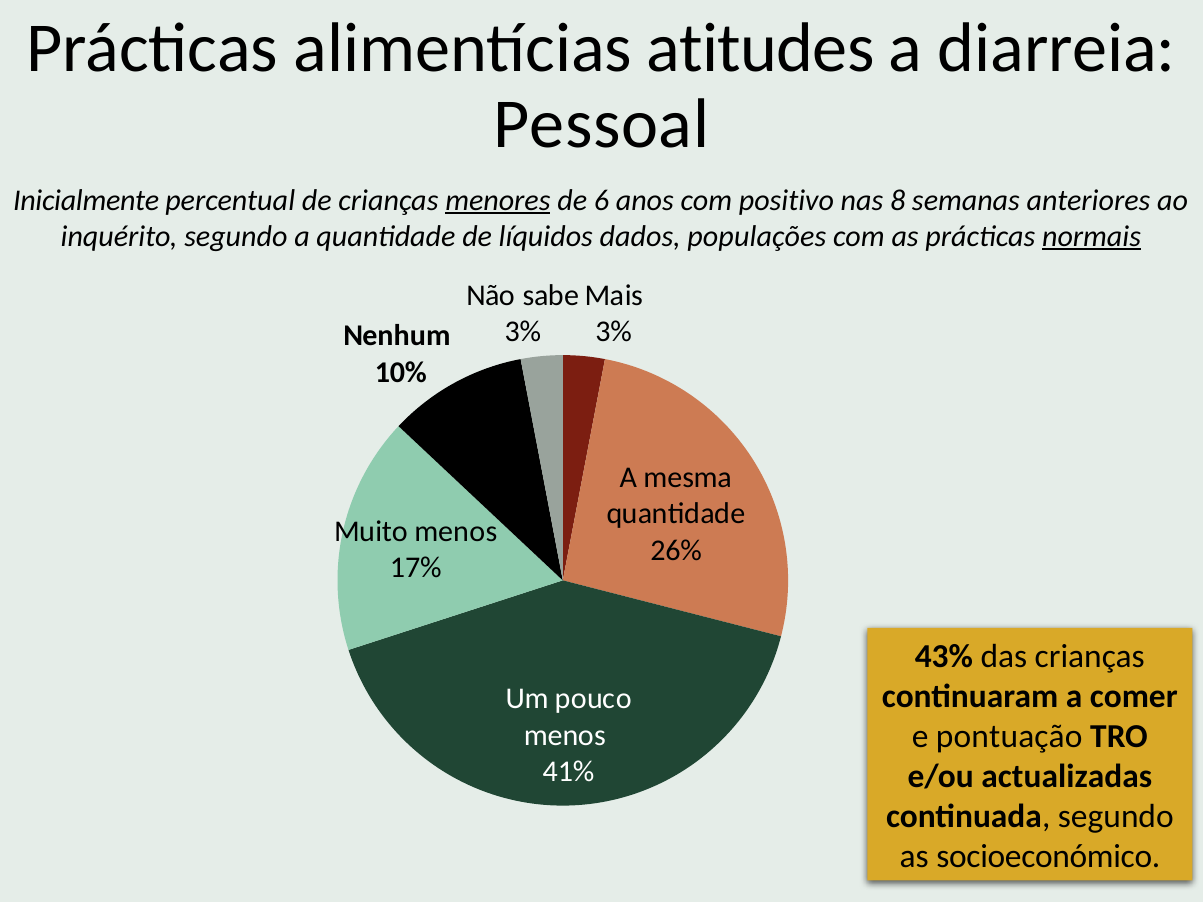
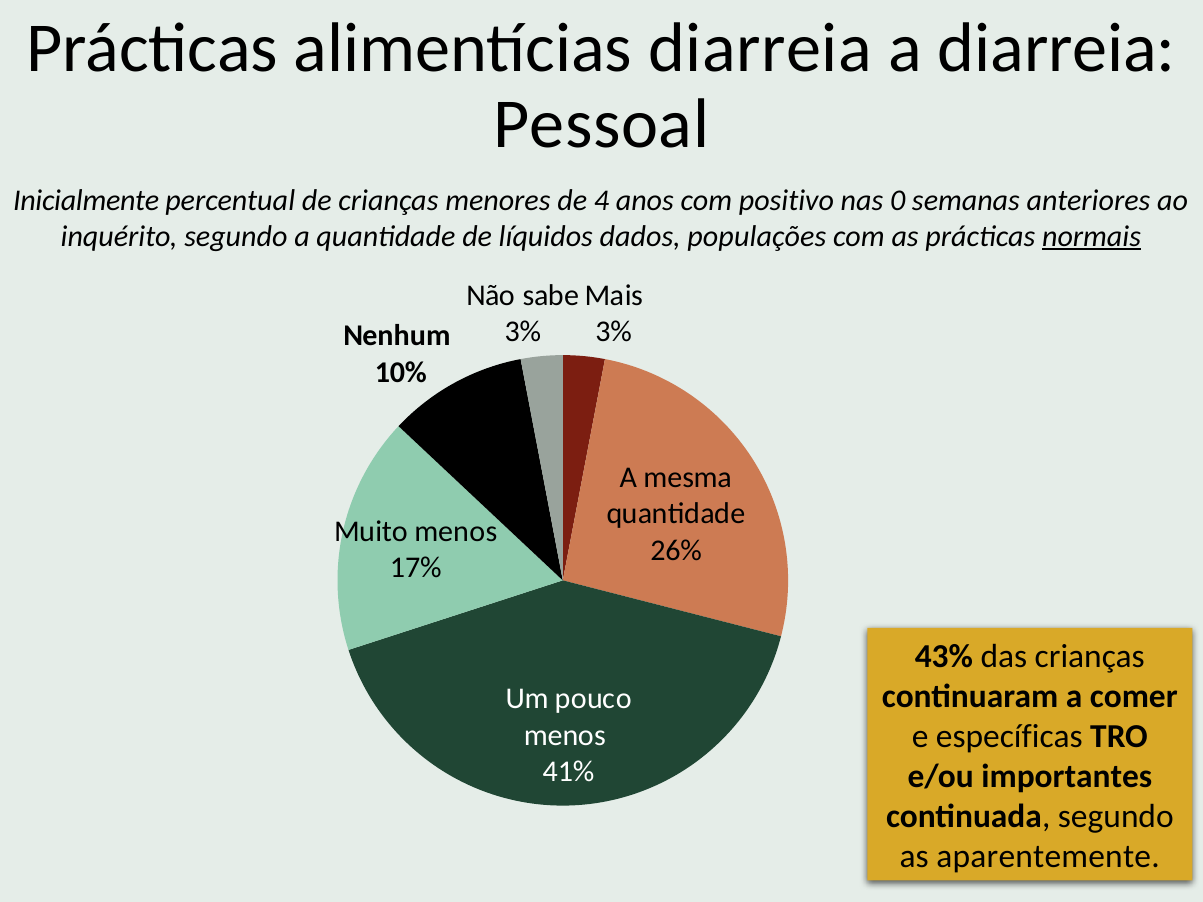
alimentícias atitudes: atitudes -> diarreia (760, 49)
menores underline: present -> none (498, 200)
6: 6 -> 4 (601, 200)
8: 8 -> 0 (898, 200)
pontuação: pontuação -> específicas (1009, 737)
actualizadas: actualizadas -> importantes (1067, 777)
socioeconómico: socioeconómico -> aparentemente (1048, 857)
